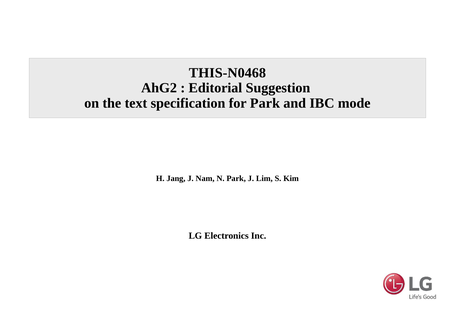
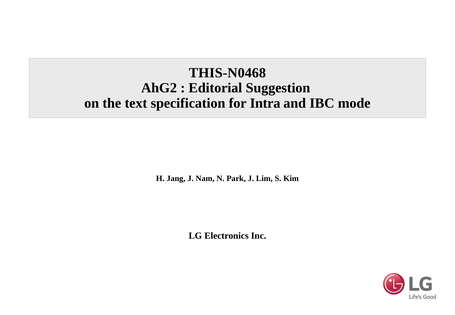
for Park: Park -> Intra (265, 103)
